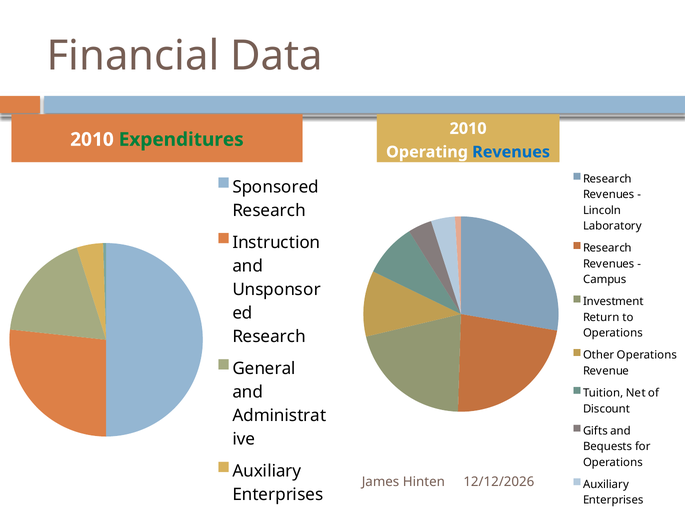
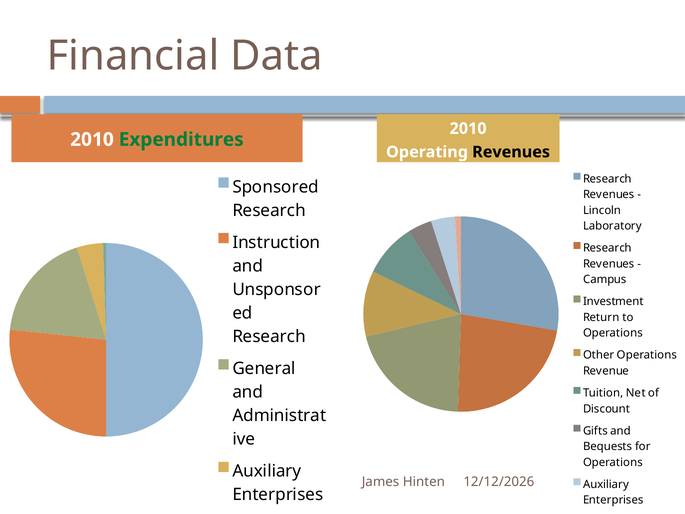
Revenues colour: blue -> black (511, 152)
